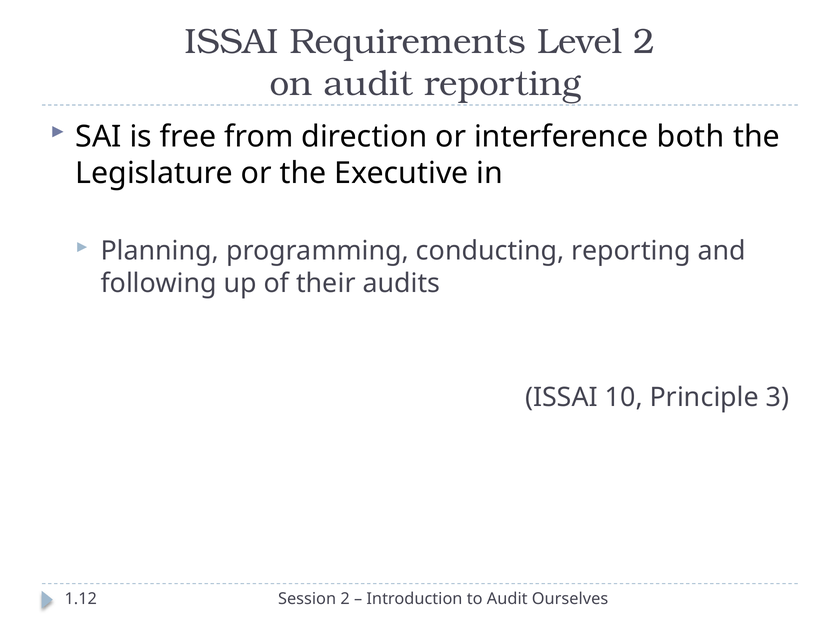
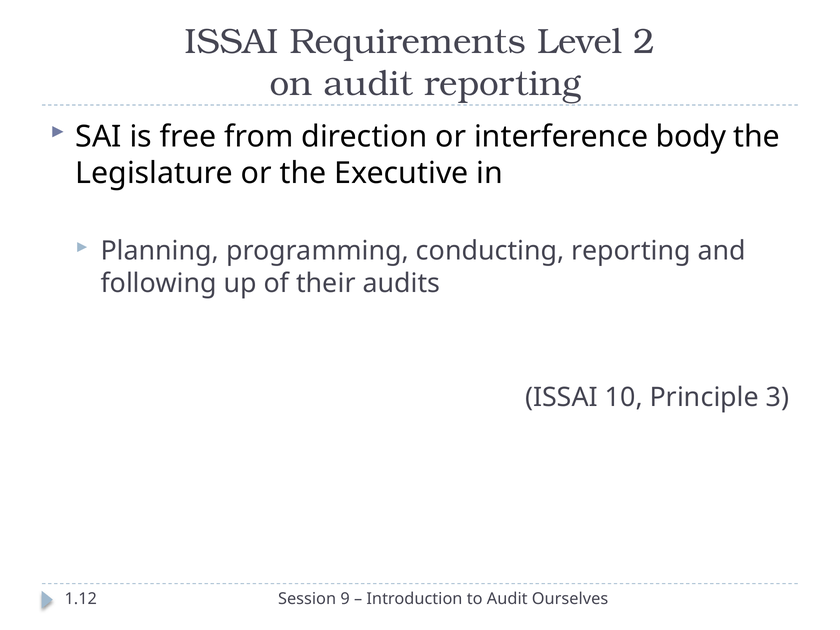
both: both -> body (691, 137)
Session 2: 2 -> 9 (345, 599)
